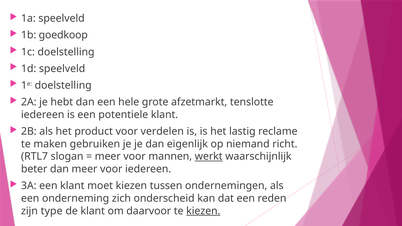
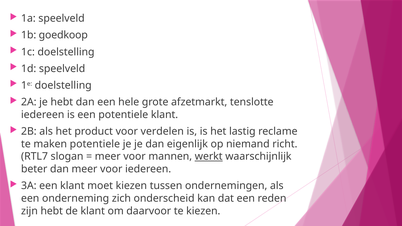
maken gebruiken: gebruiken -> potentiele (95, 144)
zijn type: type -> hebt (52, 211)
kiezen underline: present -> none (203, 211)
